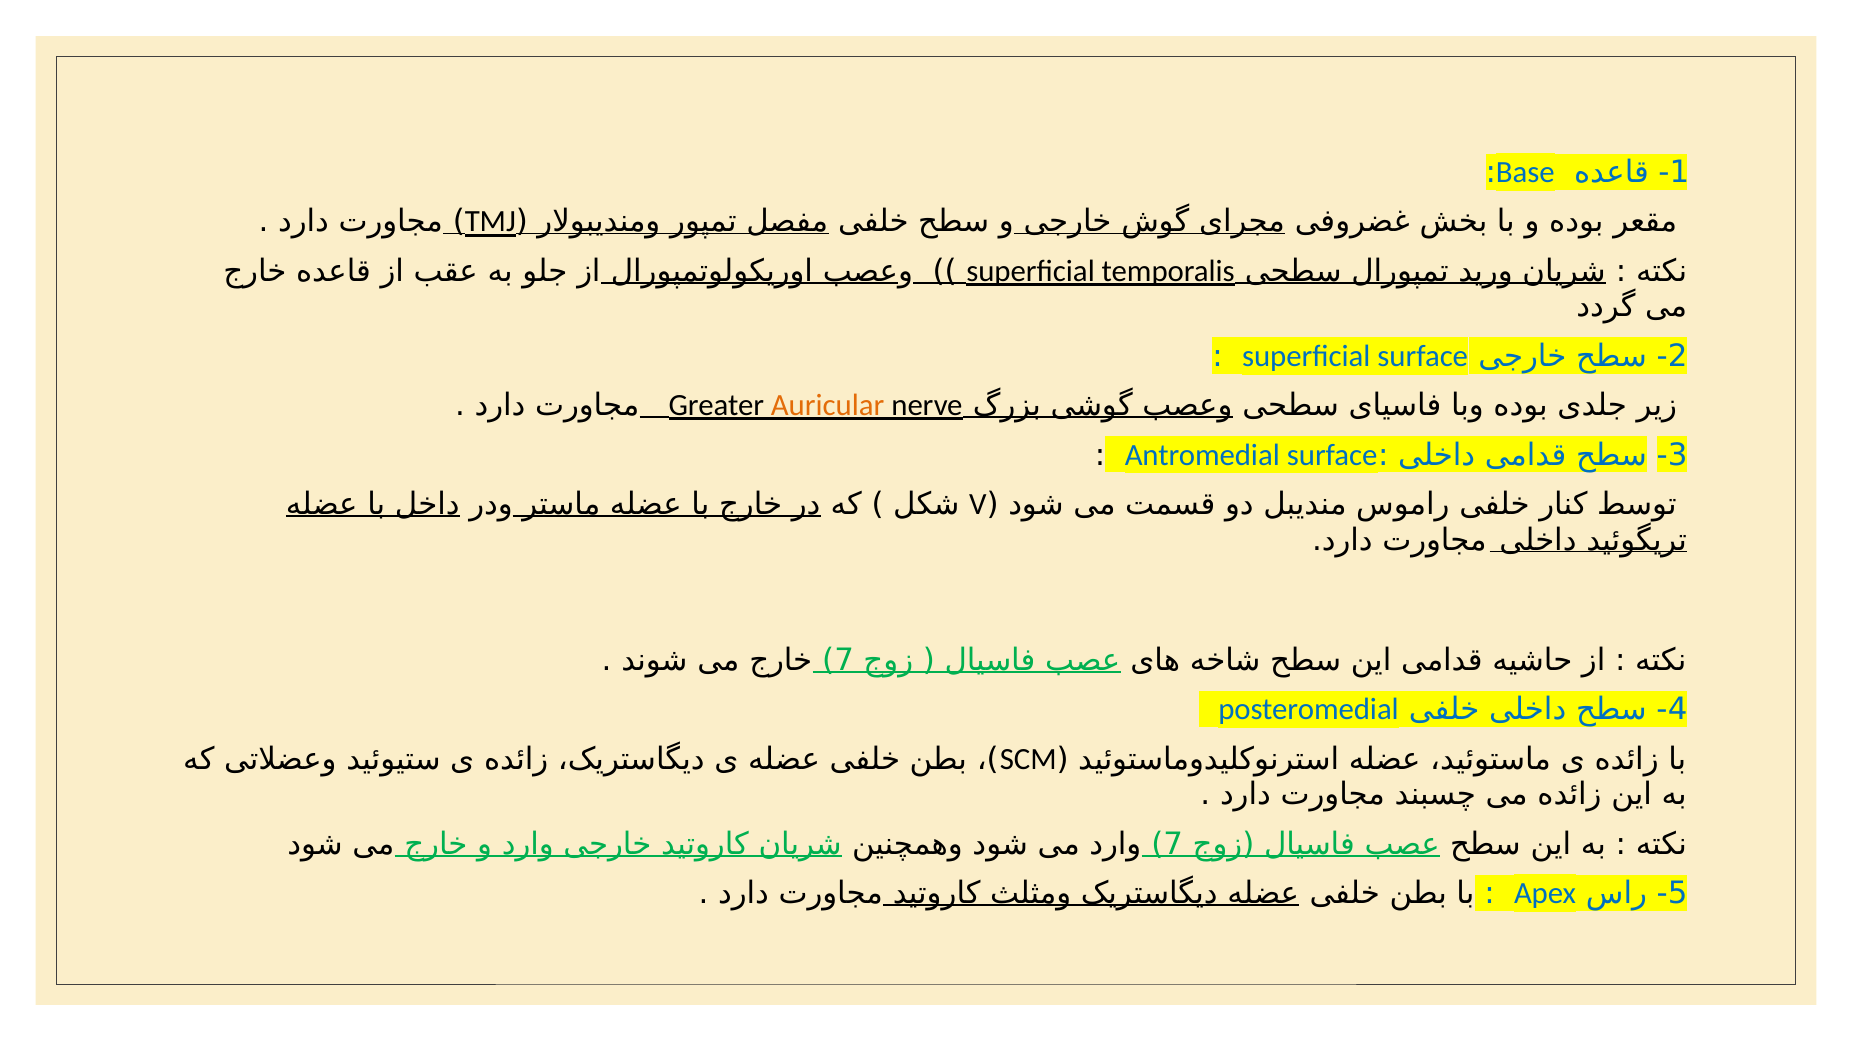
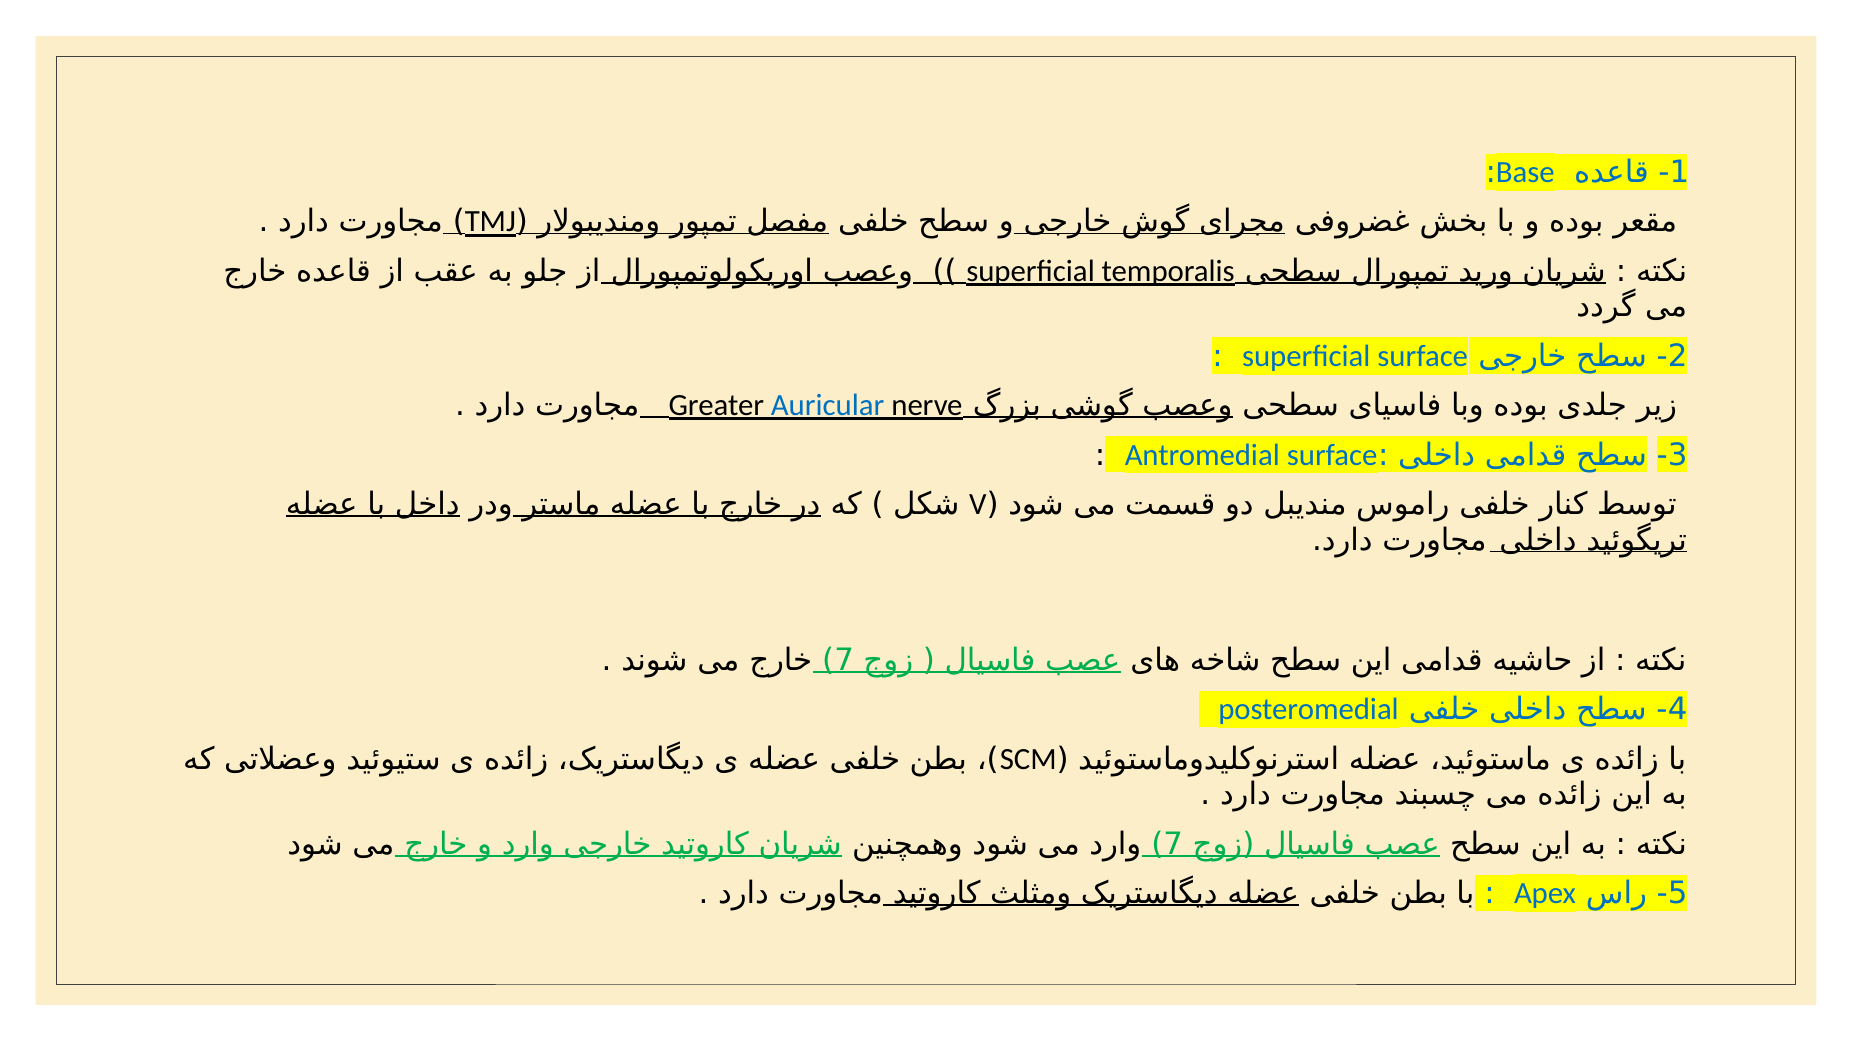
Auricular colour: orange -> blue (828, 406)
